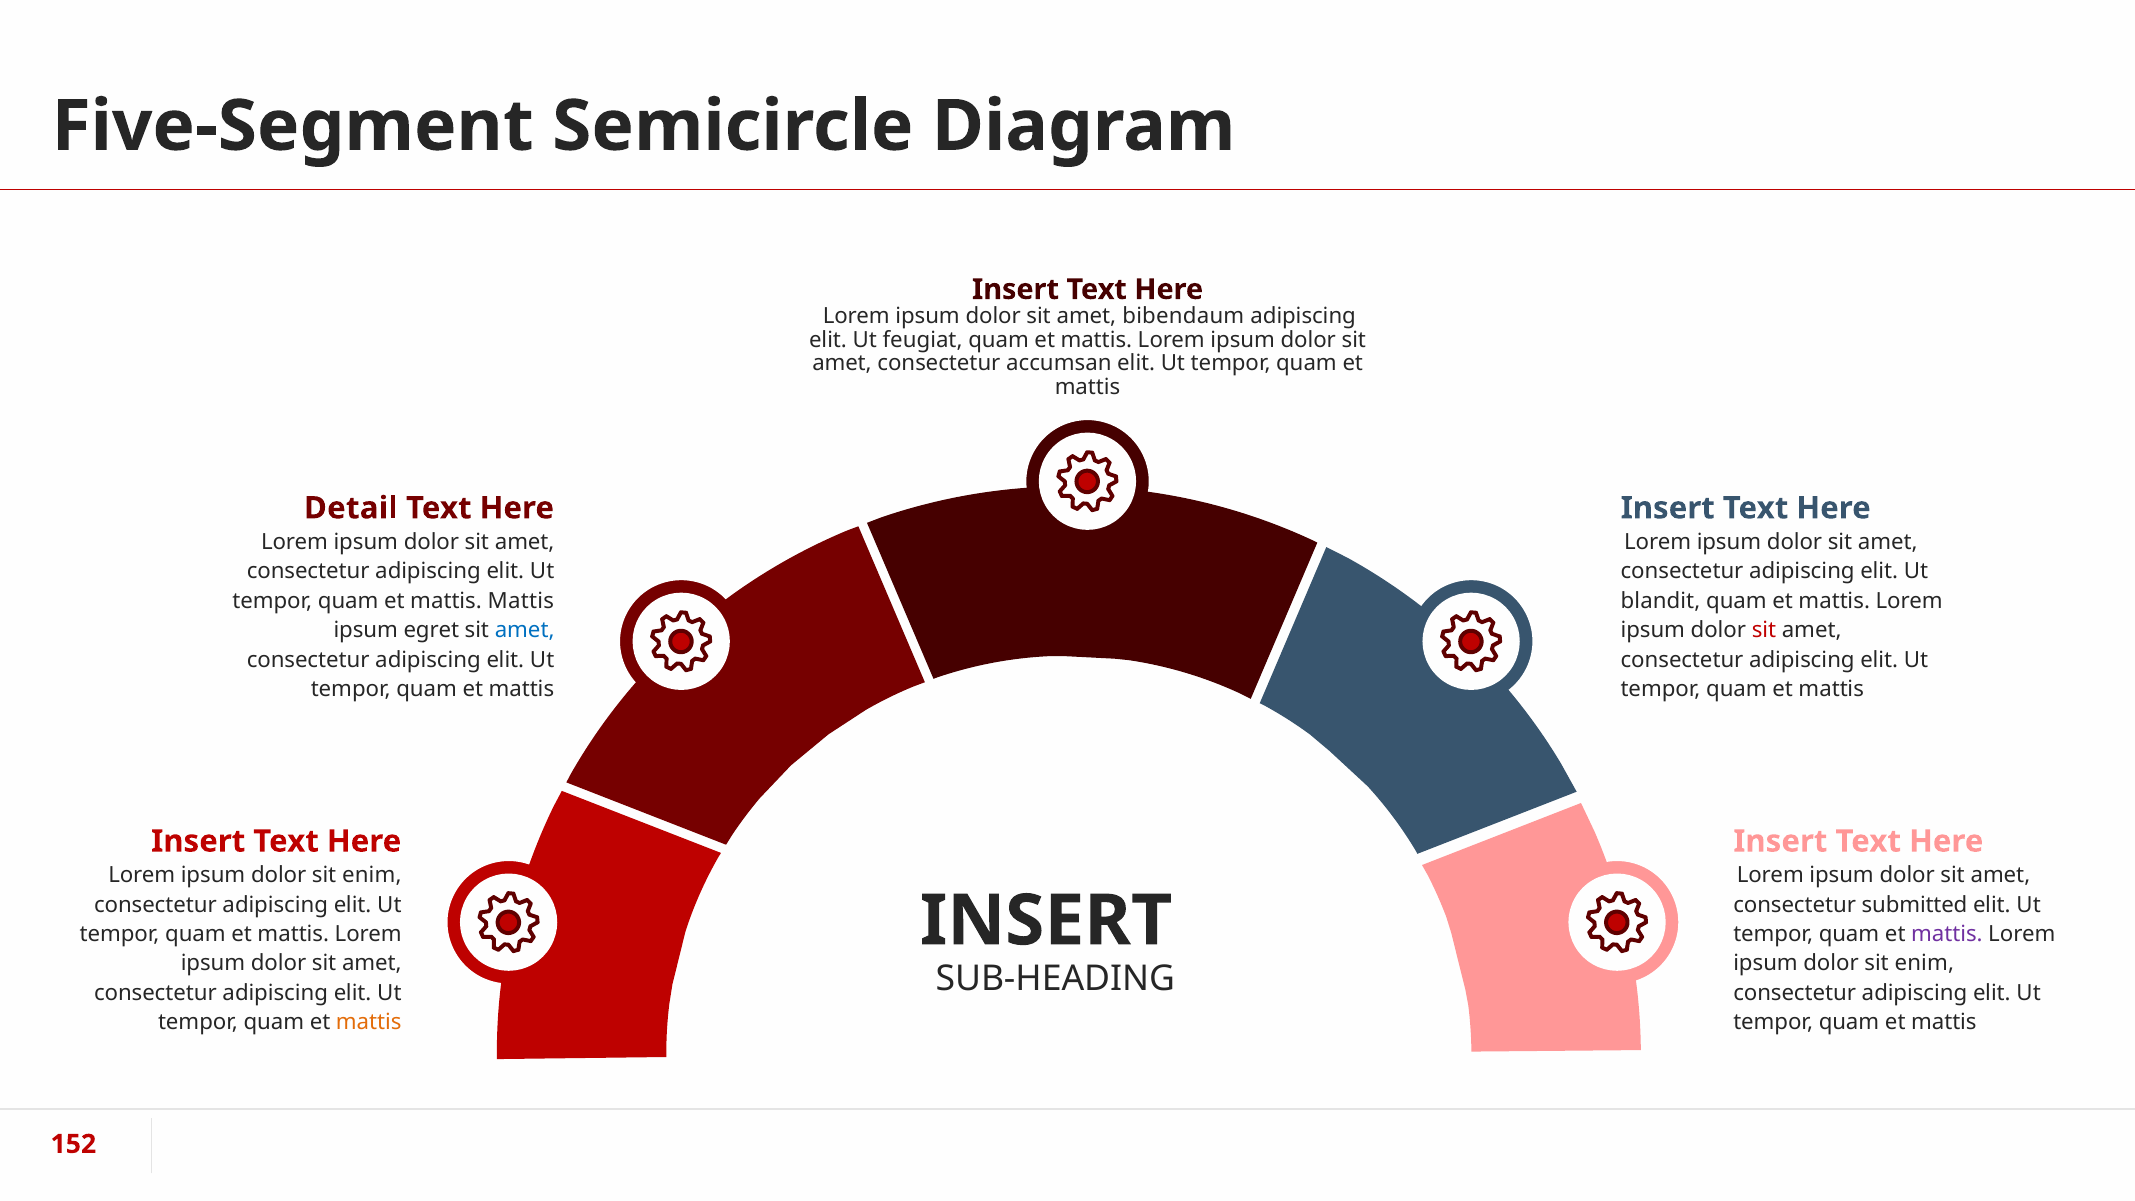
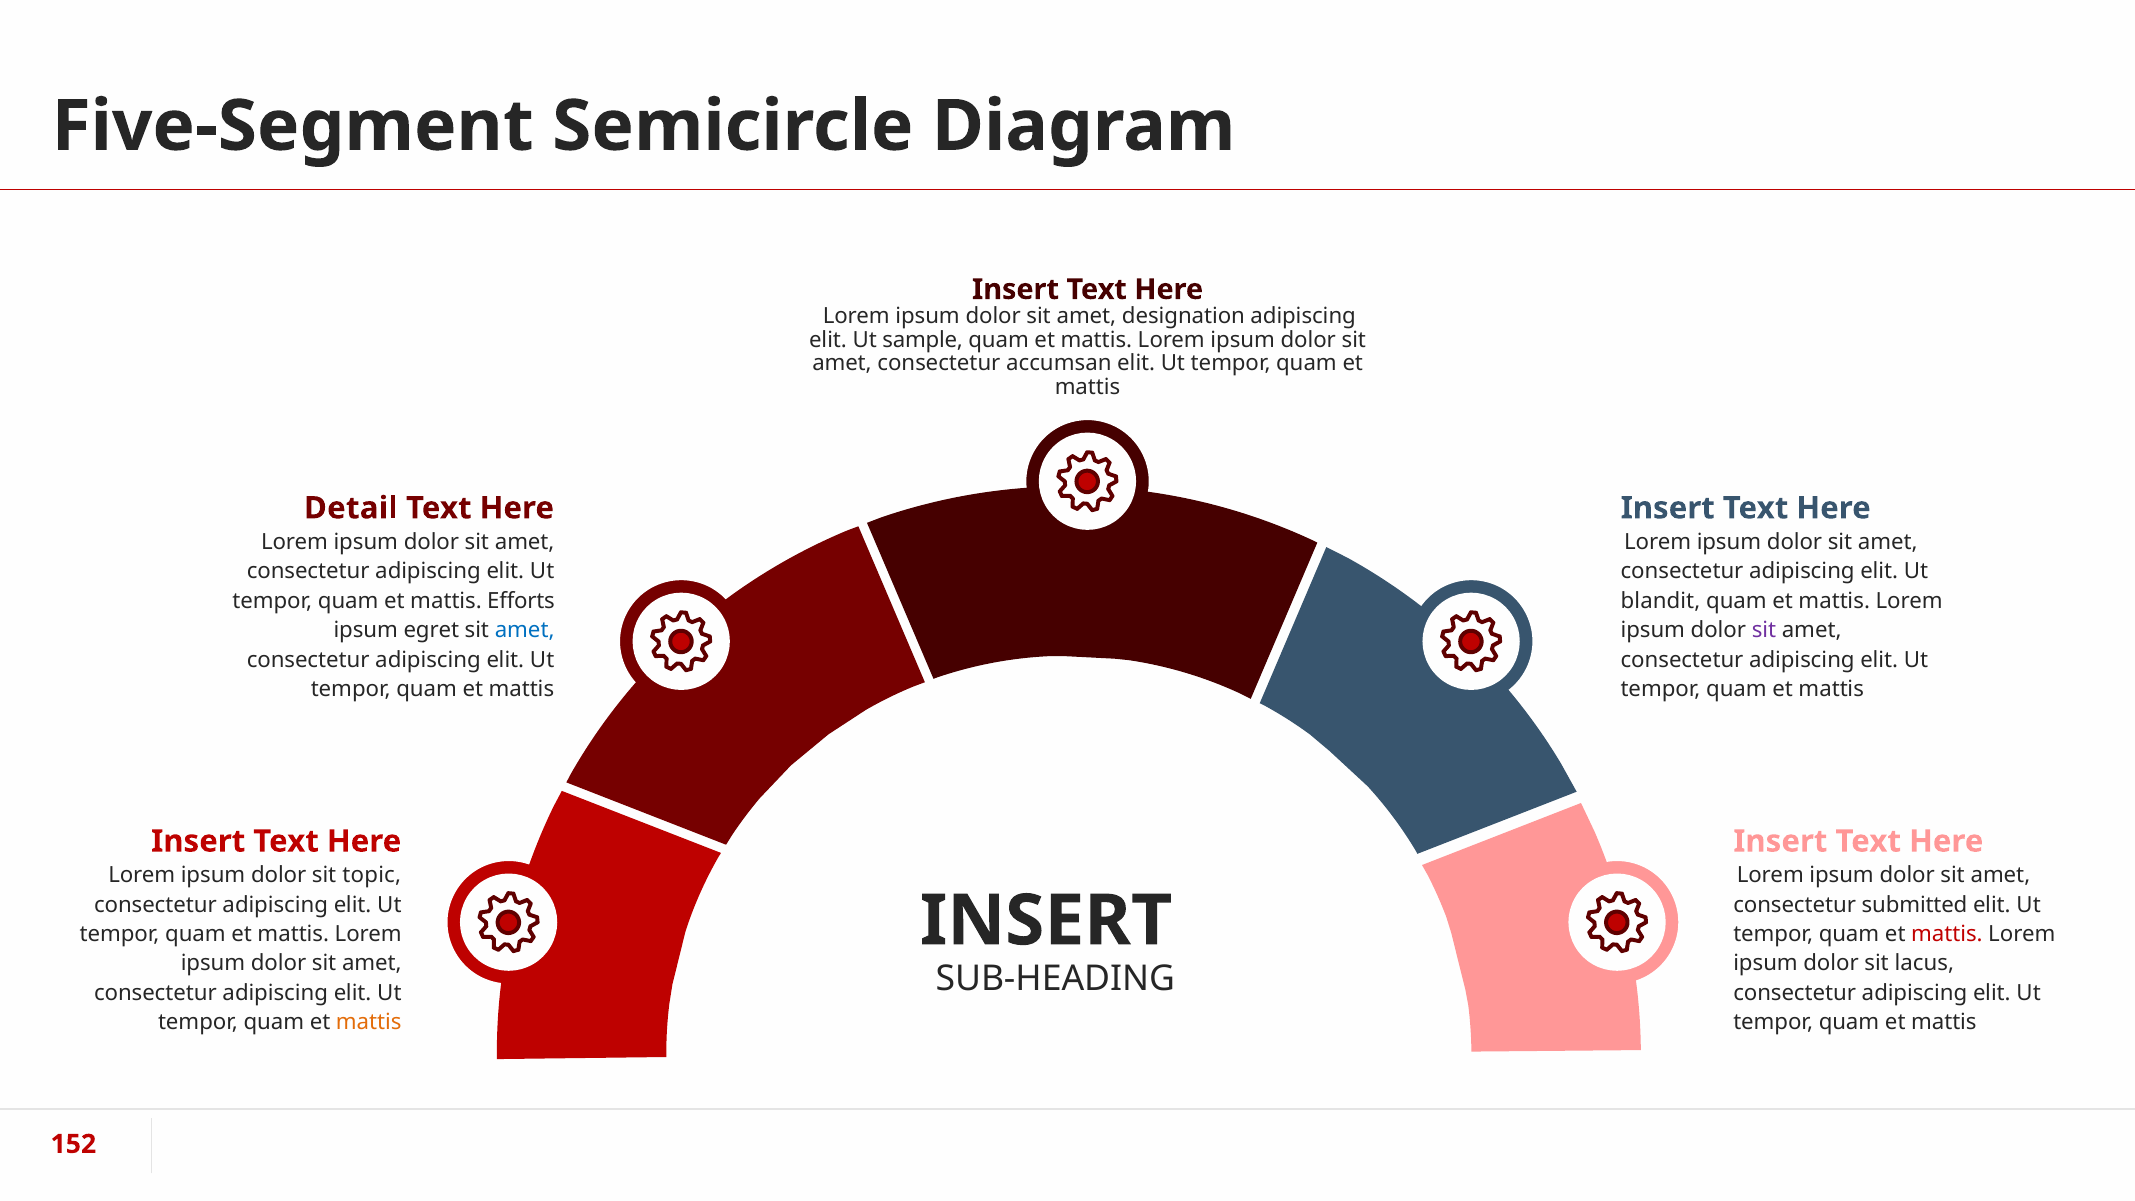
bibendaum: bibendaum -> designation (1183, 316)
feugiat: feugiat -> sample (923, 340)
mattis Mattis: Mattis -> Efforts (521, 601)
sit colour: red -> purple (1764, 630)
enim: enim -> topic (372, 875)
mattis colour: purple -> red (1947, 934)
enim: enim -> lacus (1924, 963)
